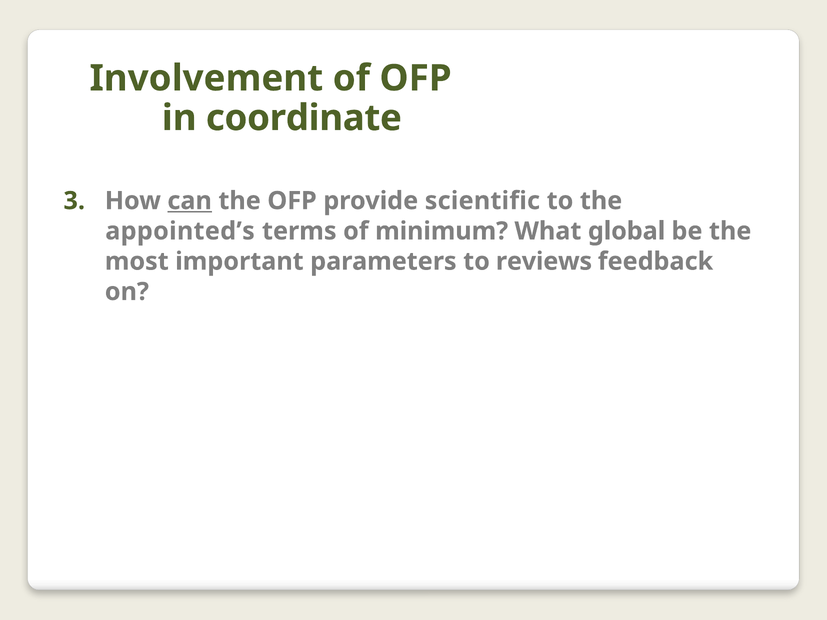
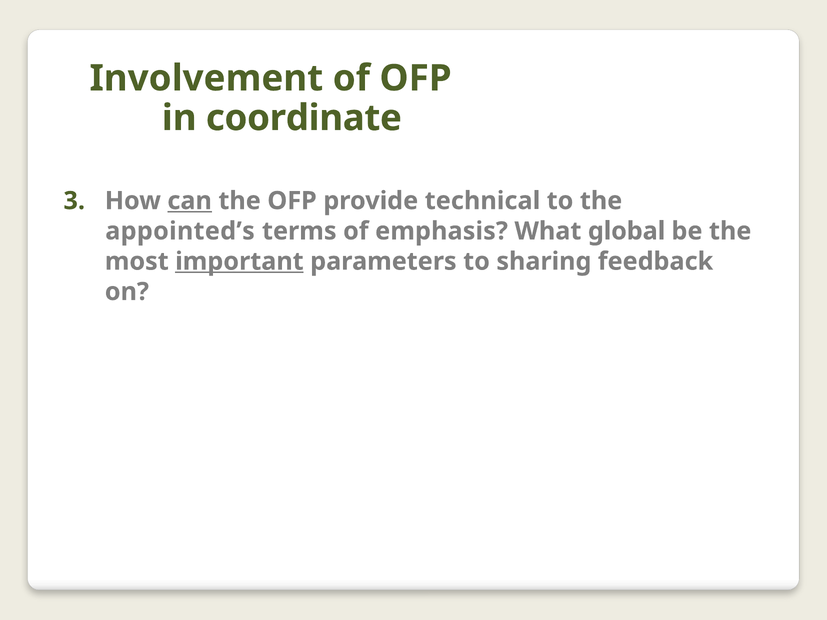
scientific: scientific -> technical (482, 201)
minimum: minimum -> emphasis (442, 231)
important underline: none -> present (239, 262)
reviews: reviews -> sharing (544, 262)
